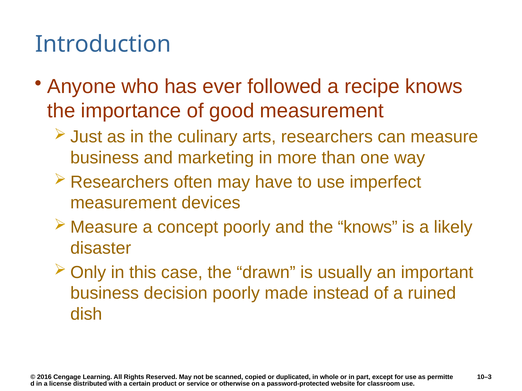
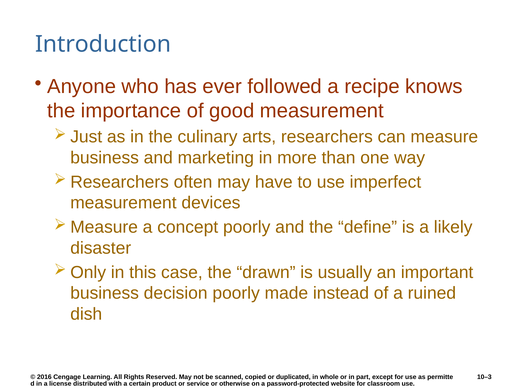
the knows: knows -> define (368, 227)
